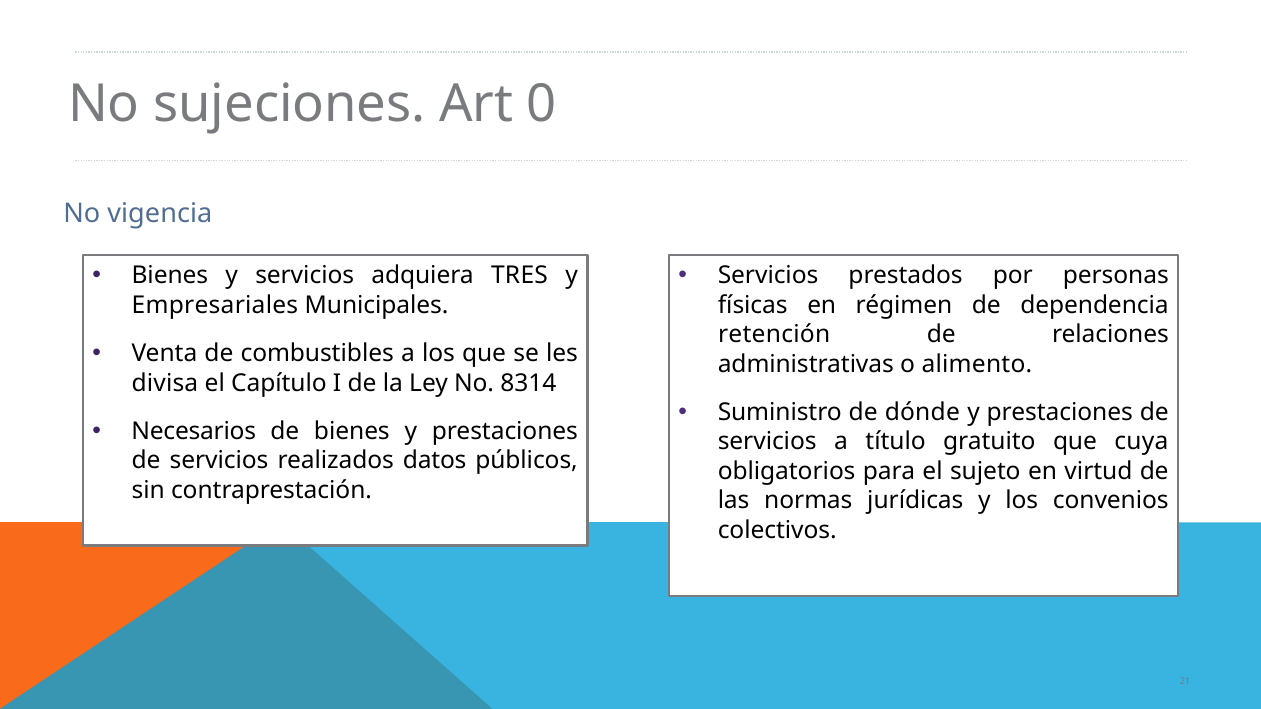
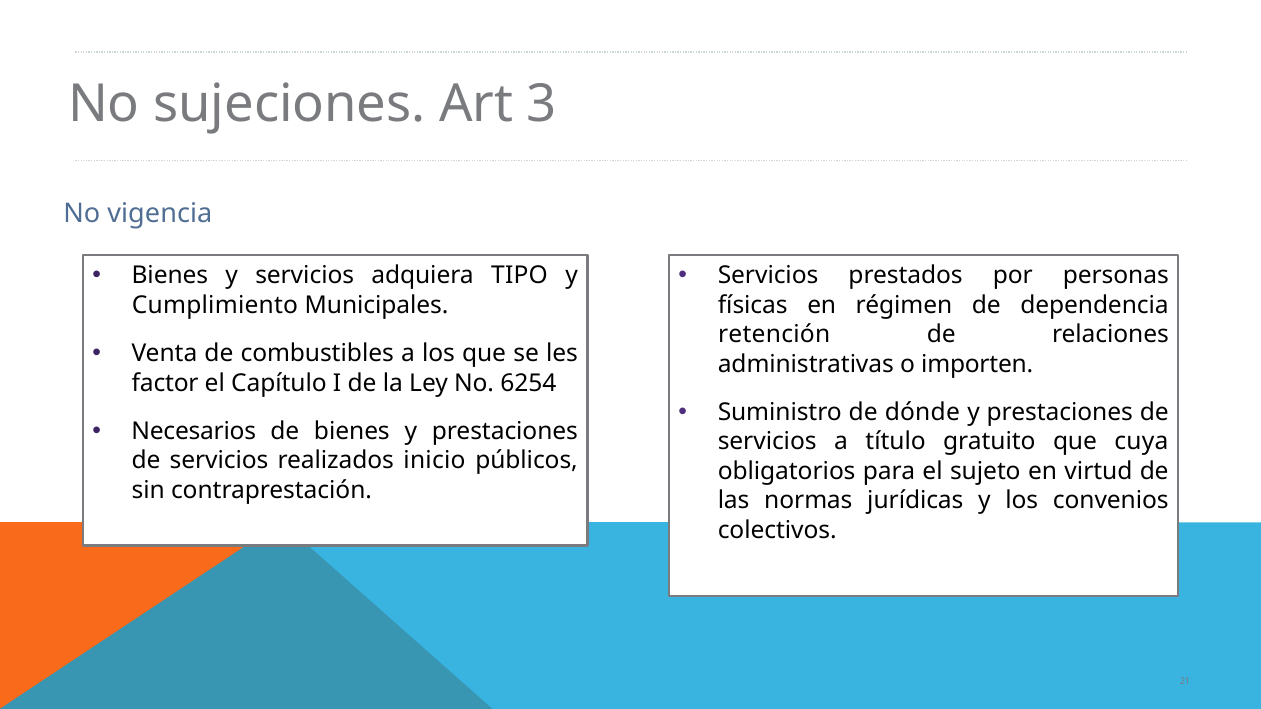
0: 0 -> 3 (542, 104)
TRES: TRES -> TIPO (520, 276)
Empresariales: Empresariales -> Cumplimiento (215, 305)
alimento: alimento -> importen (977, 364)
divisa: divisa -> factor (165, 383)
8314: 8314 -> 6254 (528, 383)
datos: datos -> inicio (434, 461)
